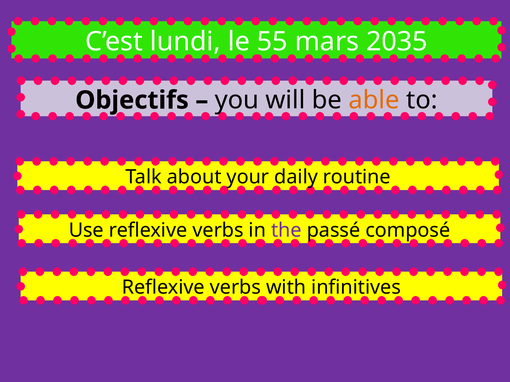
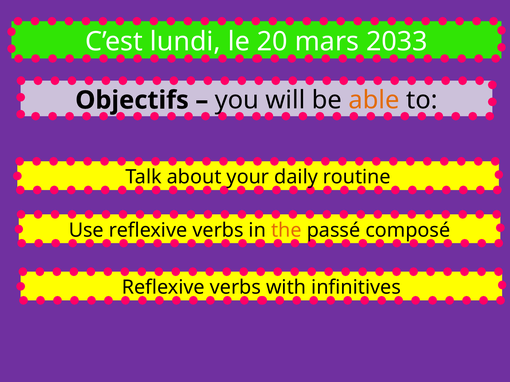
55: 55 -> 20 (272, 42)
2035: 2035 -> 2033 (397, 42)
the colour: purple -> orange (286, 230)
